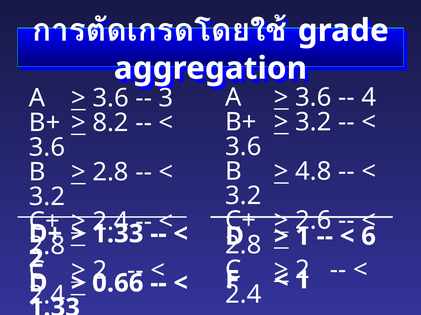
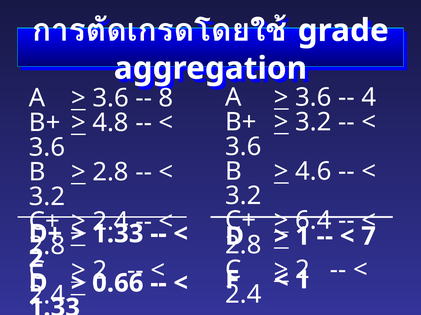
3: 3 -> 8 (166, 98)
8.2: 8.2 -> 4.8 (111, 123)
4.8: 4.8 -> 4.6 (313, 172)
2.6: 2.6 -> 6.4 (313, 221)
6: 6 -> 7 (369, 237)
